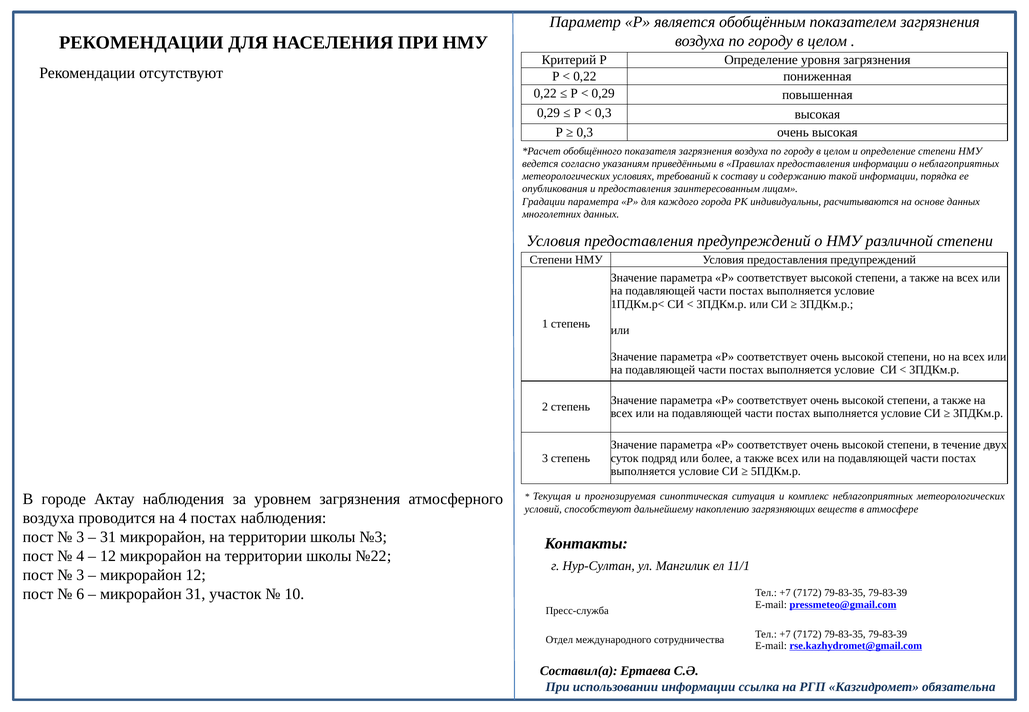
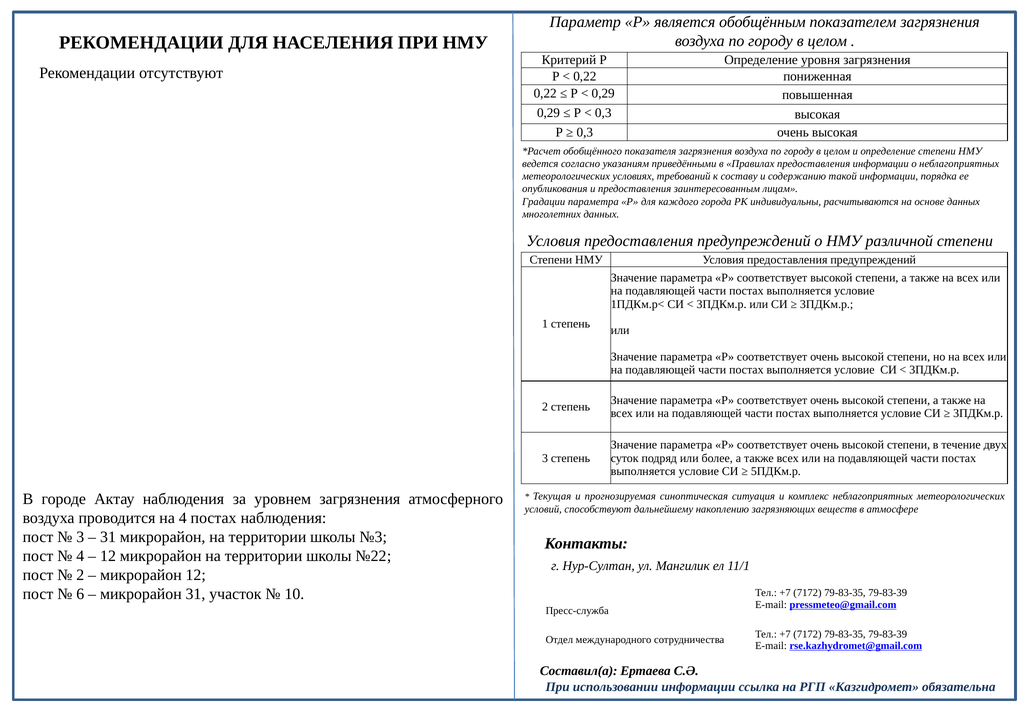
3: 3 -> 2 (80, 575)
